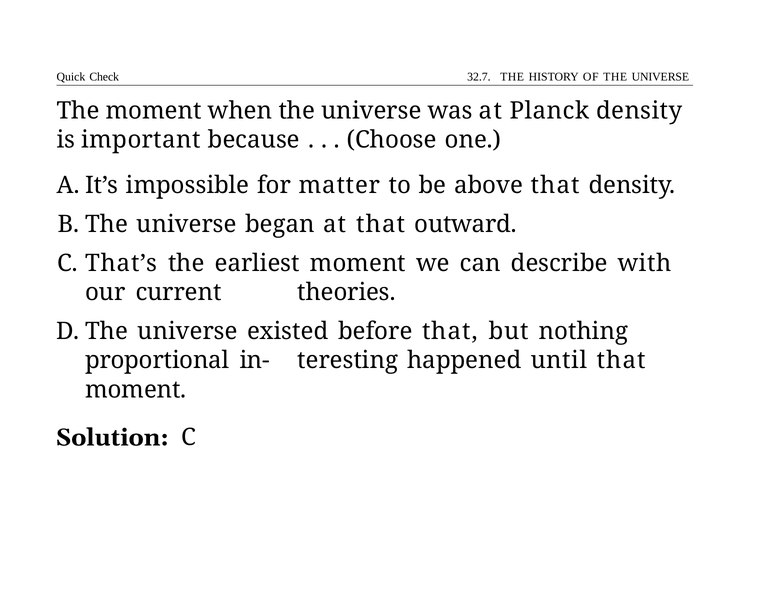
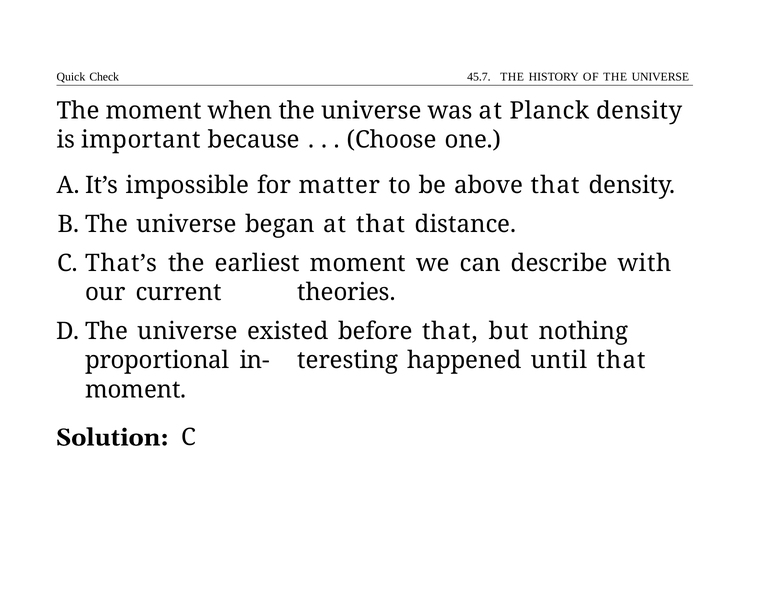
32.7: 32.7 -> 45.7 (479, 77)
outward: outward -> distance (466, 224)
